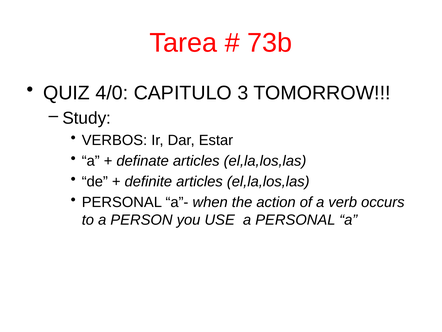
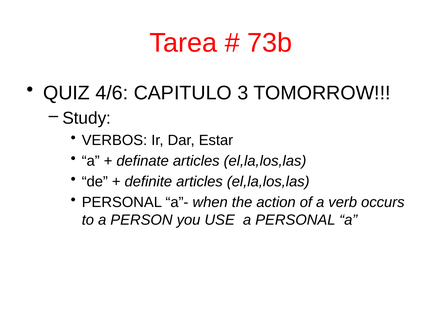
4/0: 4/0 -> 4/6 (112, 93)
